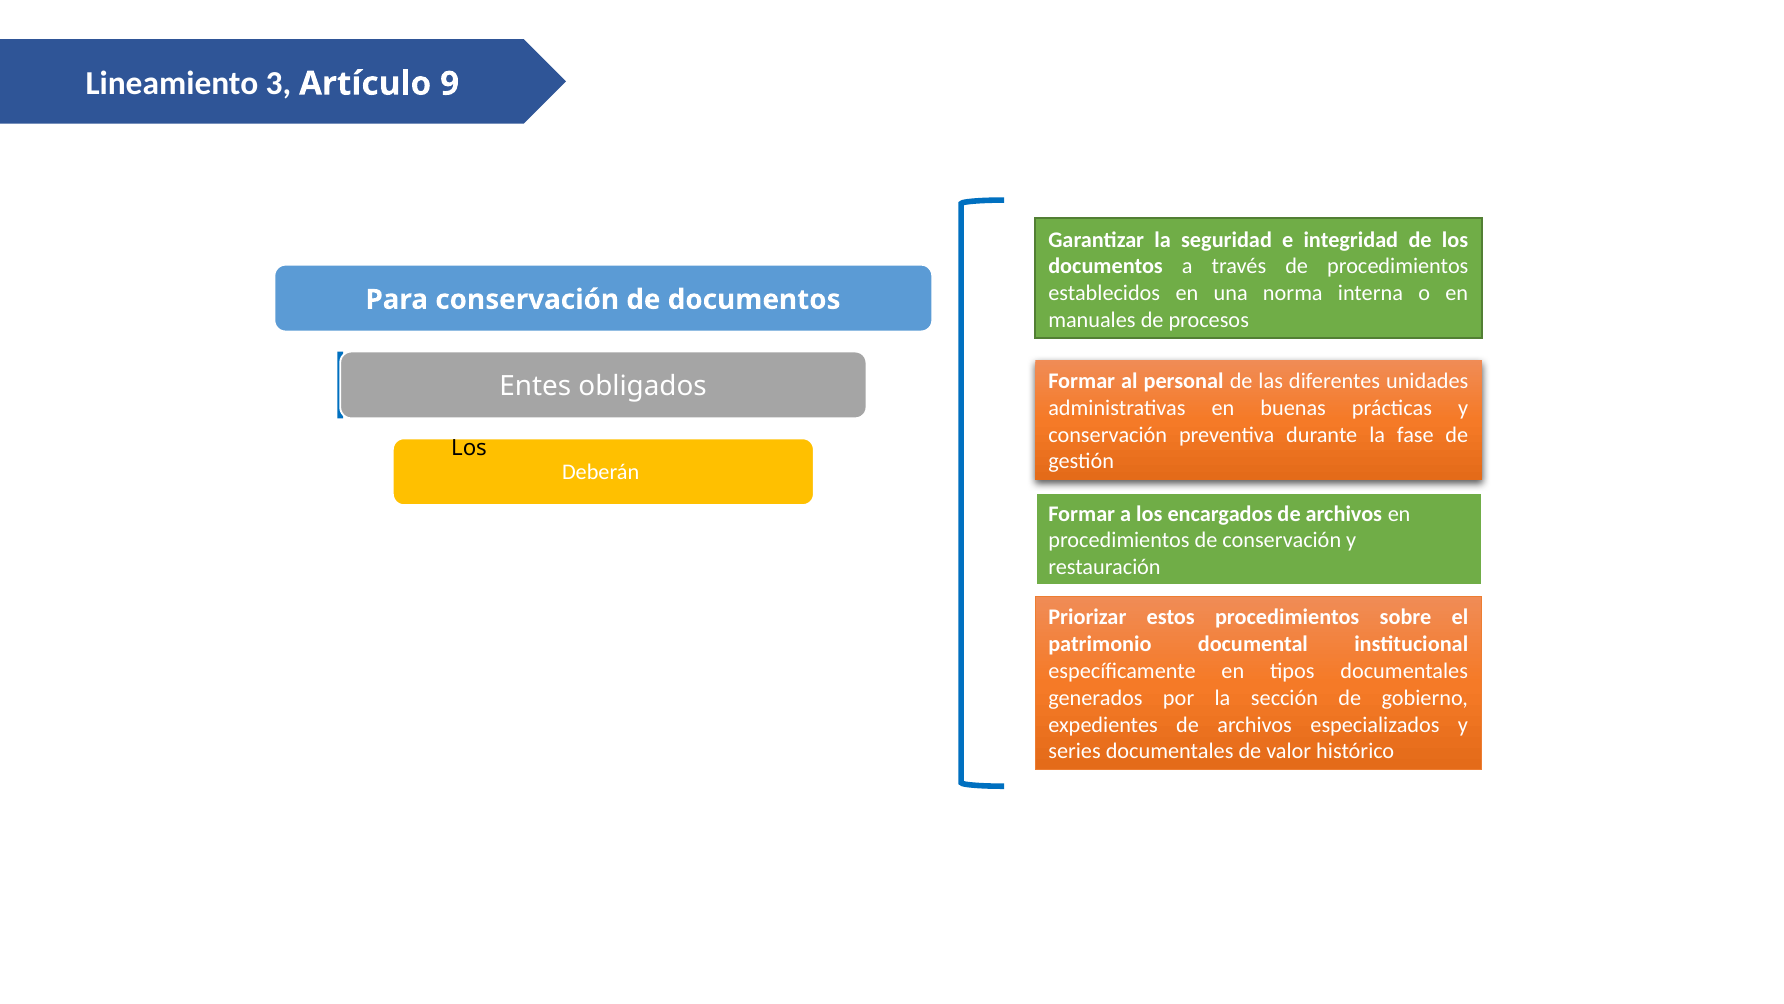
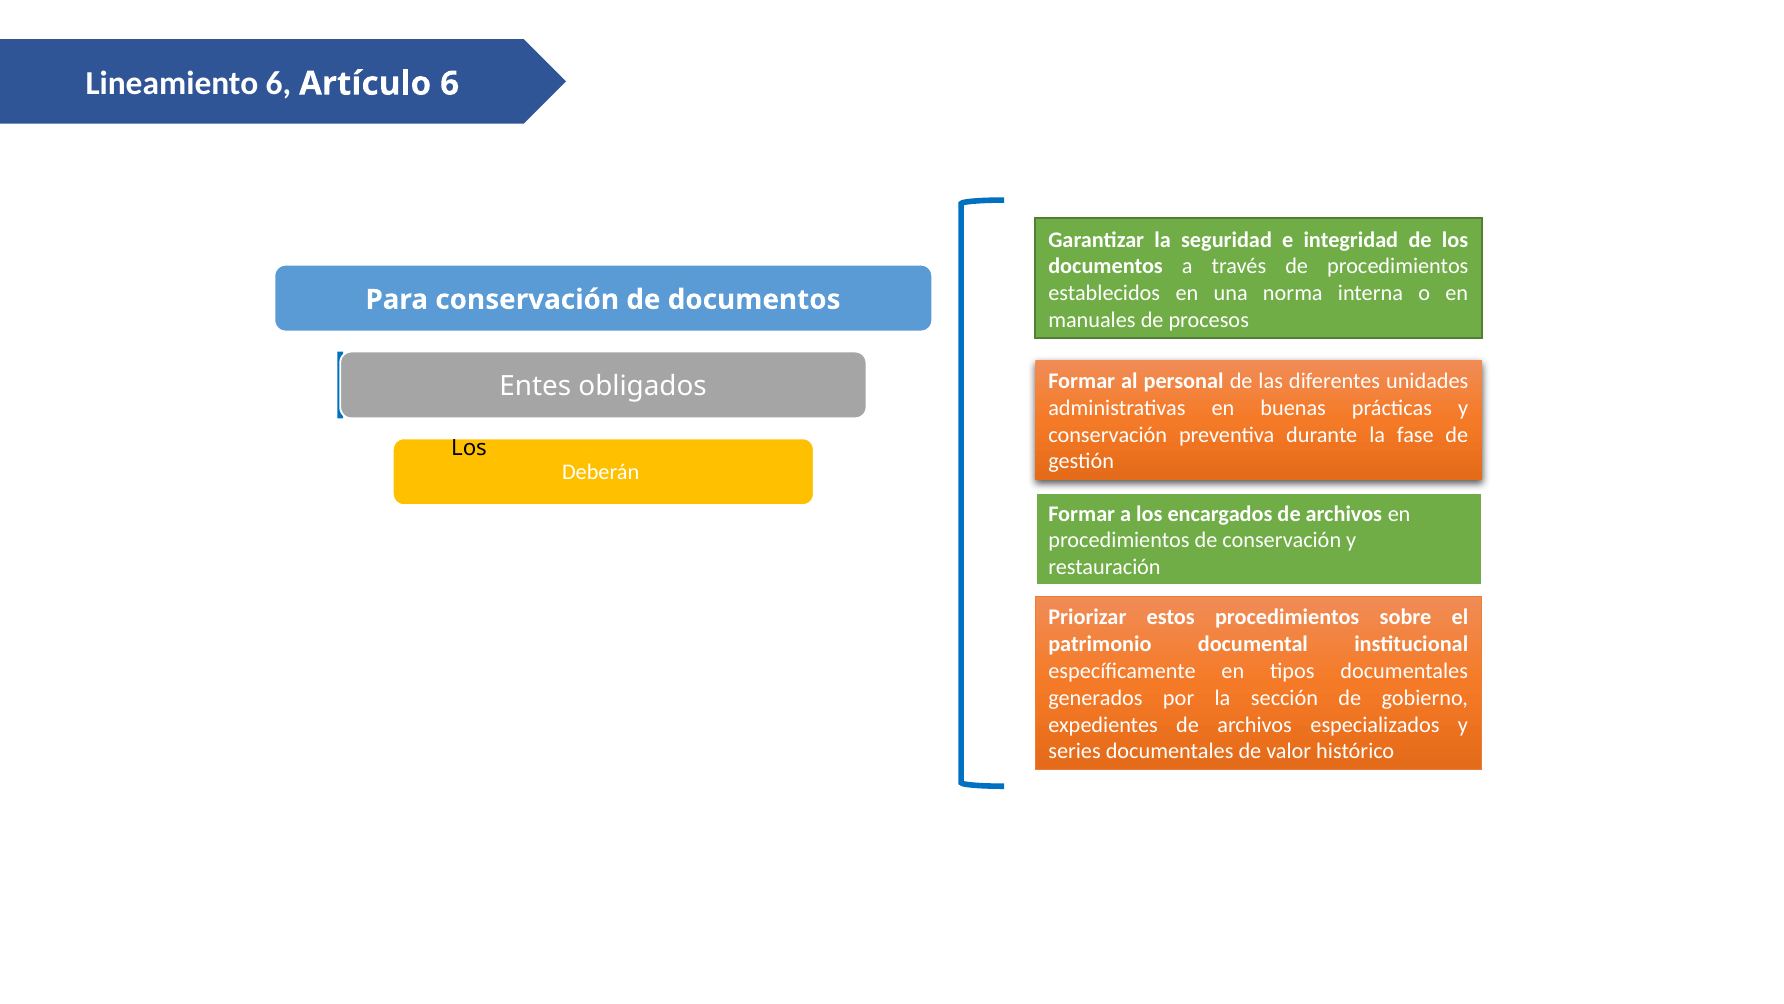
Lineamiento 3: 3 -> 6 (278, 84)
Artículo 9: 9 -> 6 (450, 84)
